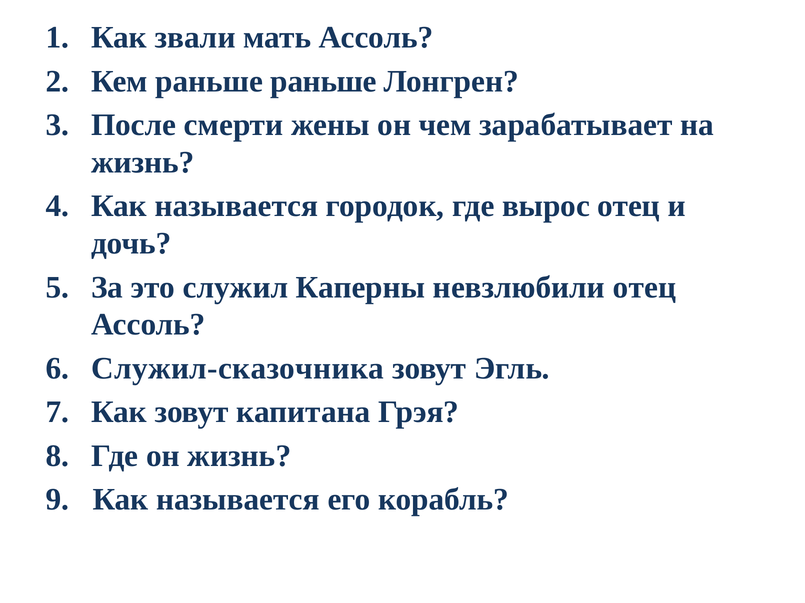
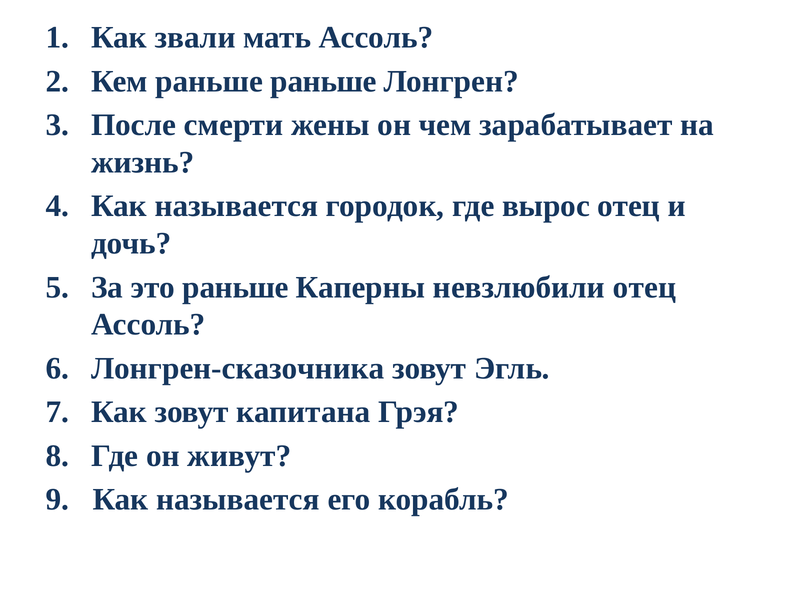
это служил: служил -> раньше (236, 288)
Служил-сказочника: Служил-сказочника -> Лонгрен-сказочника (238, 369)
он жизнь: жизнь -> живут (239, 456)
